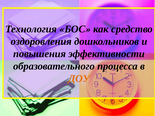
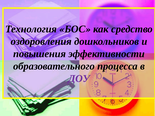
ДОУ colour: orange -> purple (79, 79)
